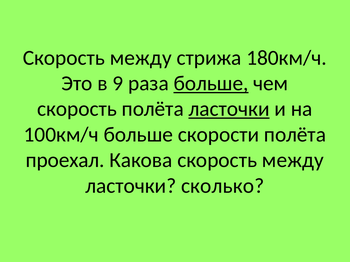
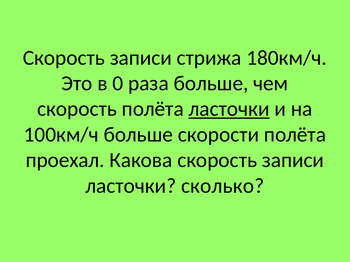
между: между -> записи (141, 58)
9: 9 -> 0 (118, 84)
больше underline: present -> none (211, 84)
Какова скорость между: между -> записи (293, 160)
